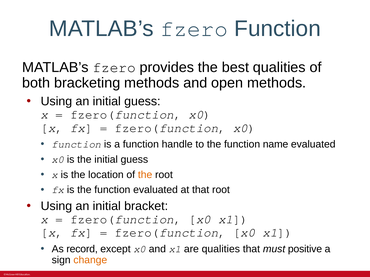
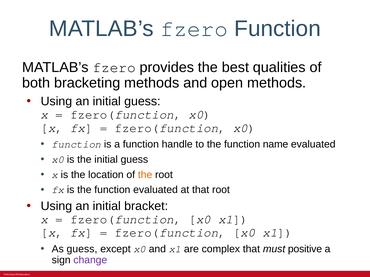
As record: record -> guess (82, 249)
are qualities: qualities -> complex (221, 249)
change colour: orange -> purple (90, 261)
